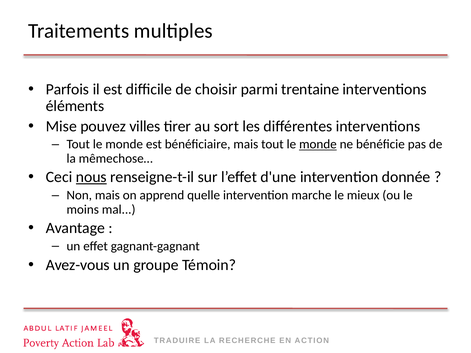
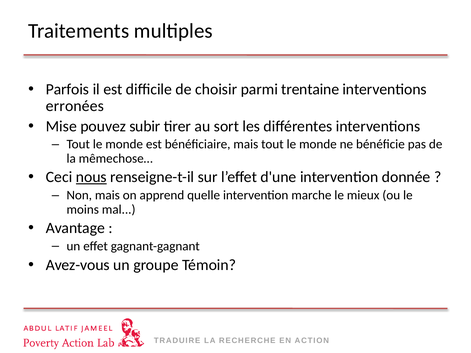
éléments: éléments -> erronées (75, 106)
villes: villes -> subir (145, 126)
monde underline: present -> none (318, 144)
